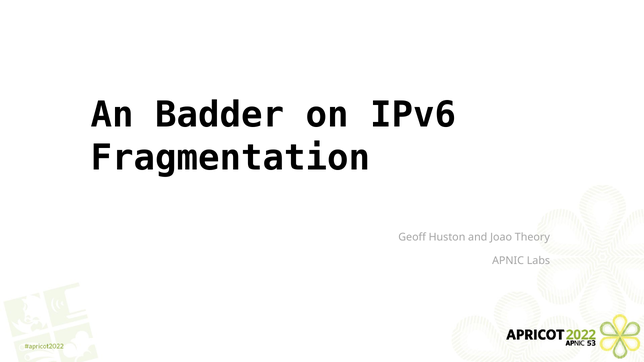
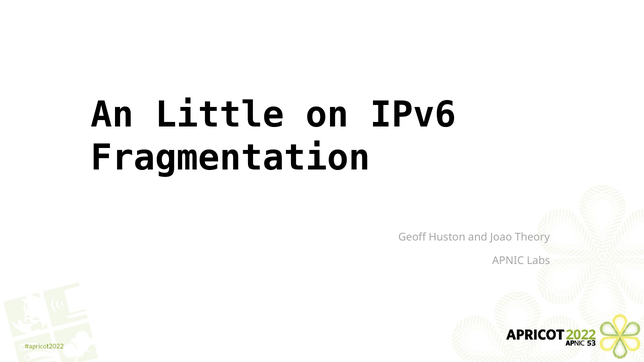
Badder: Badder -> Little (220, 115)
